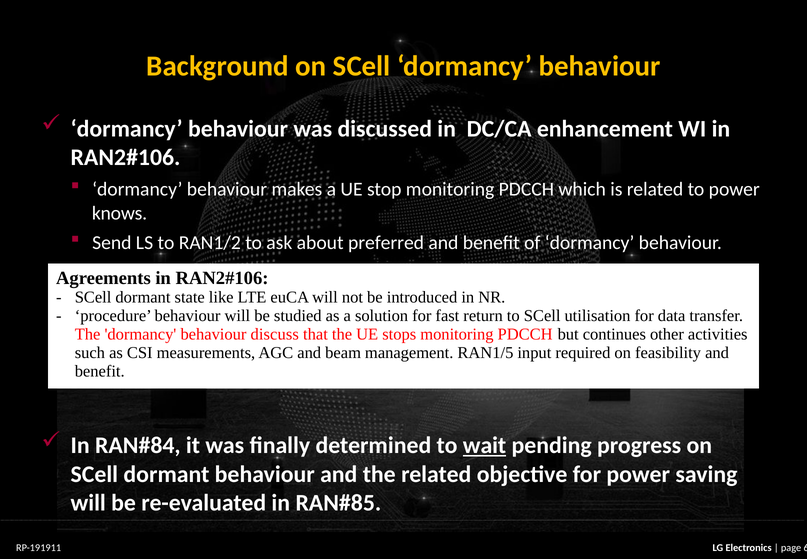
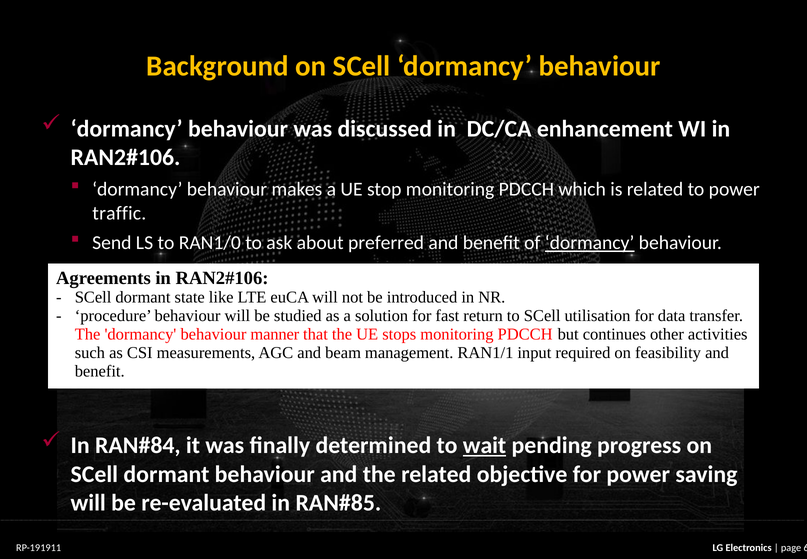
knows: knows -> traffic (119, 213)
RAN1/2: RAN1/2 -> RAN1/0 (210, 243)
dormancy underline: none -> present (590, 243)
discuss: discuss -> manner (275, 334)
RAN1/5: RAN1/5 -> RAN1/1 (485, 353)
